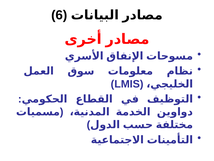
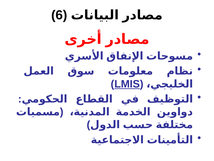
LMIS underline: none -> present (127, 84)
